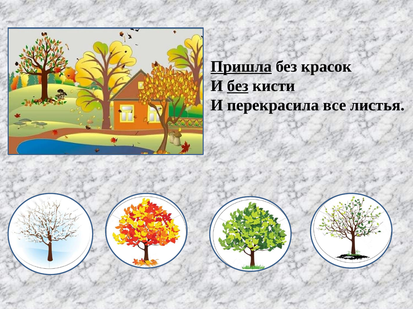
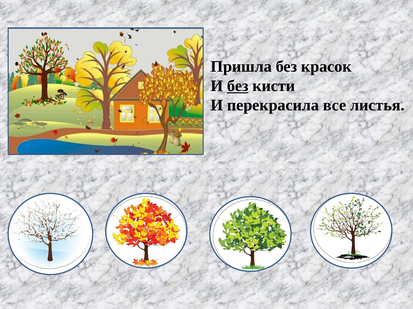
Пришла underline: present -> none (241, 67)
